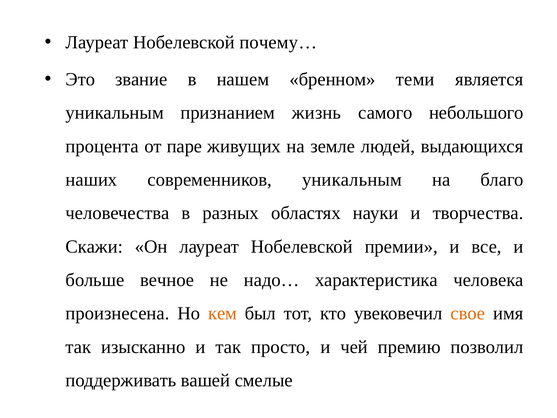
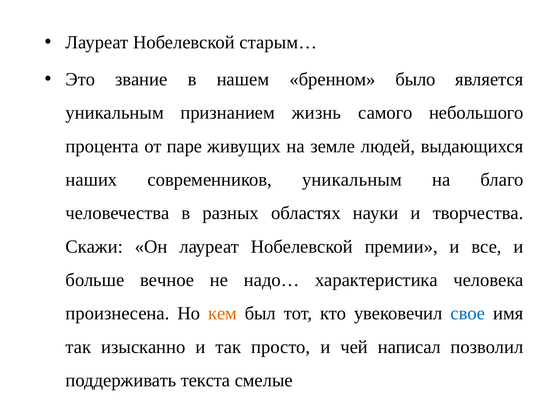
почему…: почему… -> старым… (278, 42)
теми: теми -> было (415, 79)
свое colour: orange -> blue (468, 313)
премию: премию -> написал (409, 347)
вашей: вашей -> текста (206, 380)
